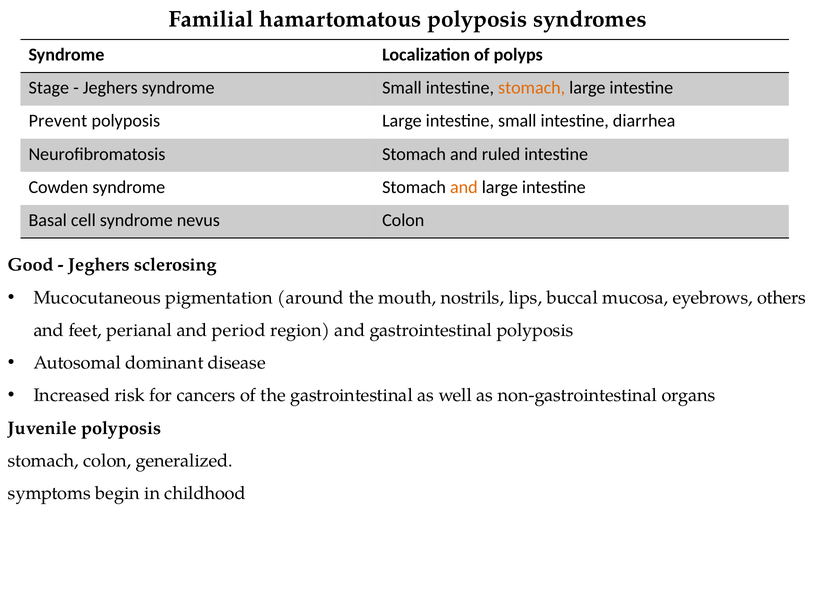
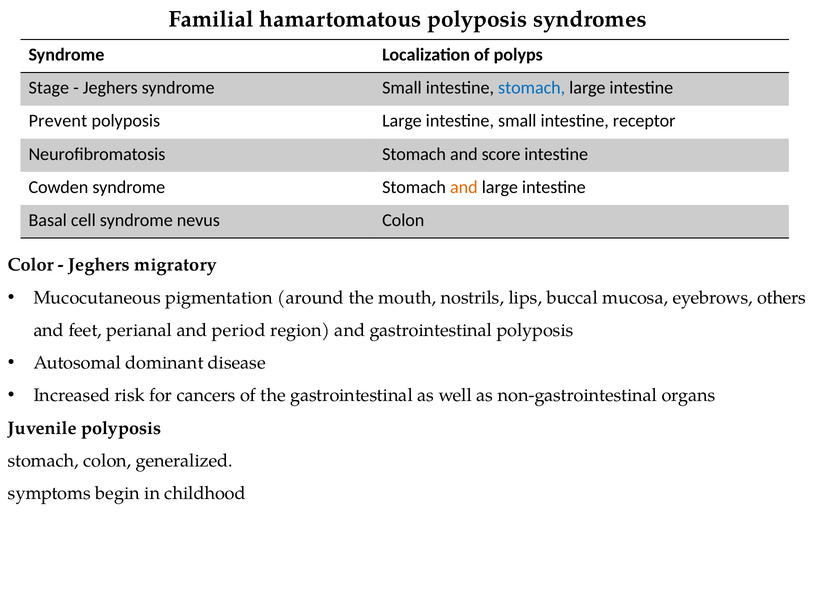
stomach colour: orange -> blue (532, 88)
diarrhea: diarrhea -> receptor (644, 121)
ruled: ruled -> score (501, 154)
Good: Good -> Color (31, 265)
sclerosing: sclerosing -> migratory (176, 265)
